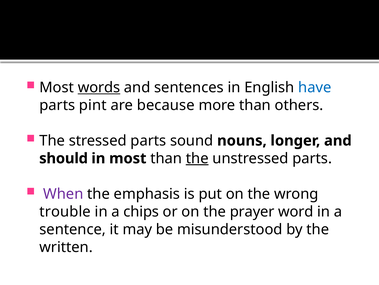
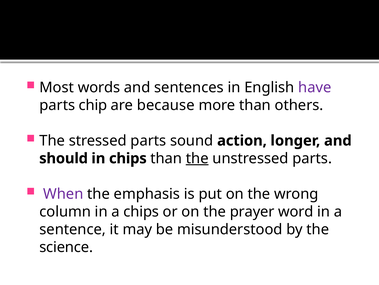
words underline: present -> none (99, 87)
have colour: blue -> purple (315, 87)
pint: pint -> chip (93, 105)
nouns: nouns -> action (242, 140)
in most: most -> chips (128, 158)
trouble: trouble -> column (65, 211)
written: written -> science (66, 247)
